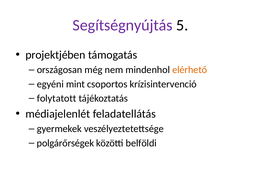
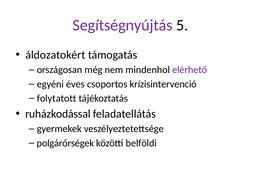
projektjében: projektjében -> áldozatokért (55, 55)
elérhető colour: orange -> purple (190, 70)
mint: mint -> éves (75, 84)
médiajelenlét: médiajelenlét -> ruházkodással (58, 114)
